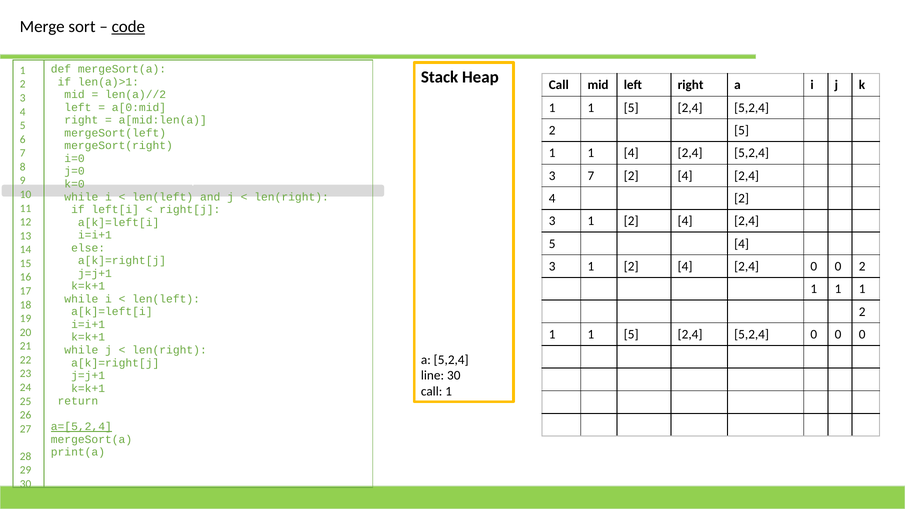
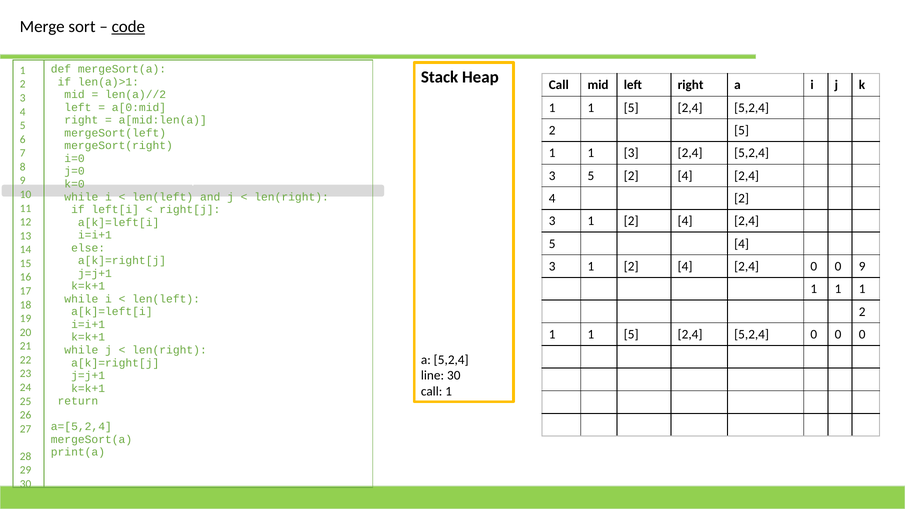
1 4: 4 -> 3 (631, 153)
3 7: 7 -> 5 (591, 176)
0 2: 2 -> 9 (862, 266)
a=[5,2,4 underline: present -> none (81, 427)
